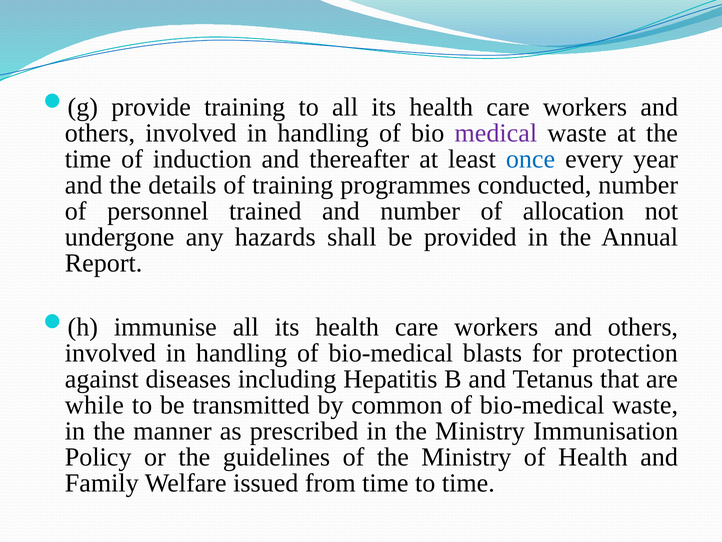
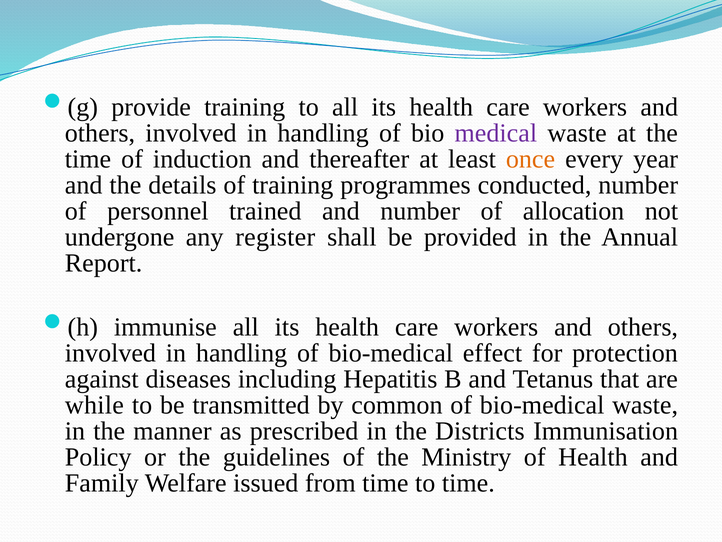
once colour: blue -> orange (530, 159)
hazards: hazards -> register (275, 237)
blasts: blasts -> effect (492, 353)
in the Ministry: Ministry -> Districts (480, 431)
